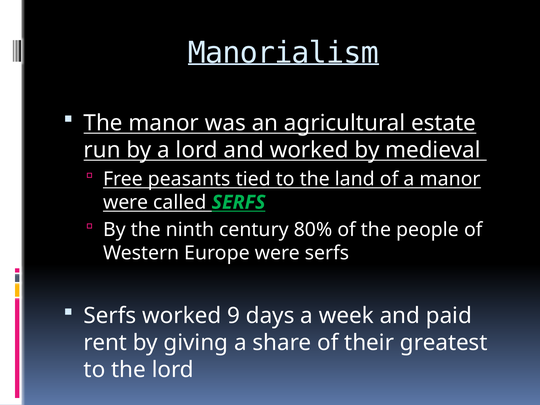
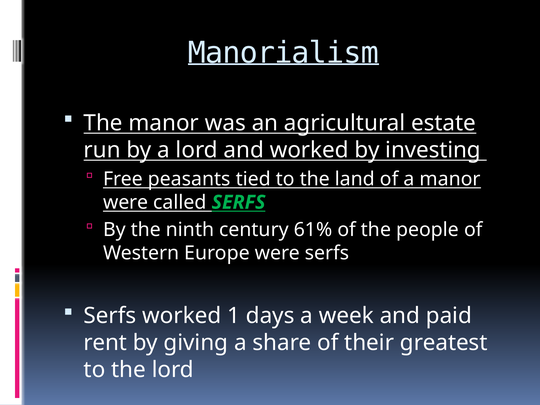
medieval: medieval -> investing (433, 150)
80%: 80% -> 61% (313, 230)
9: 9 -> 1 (234, 316)
